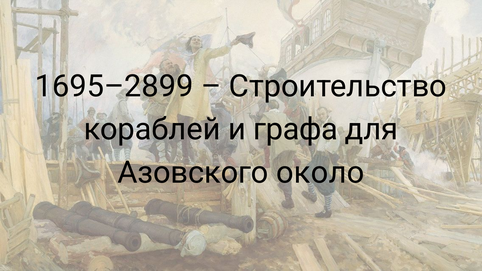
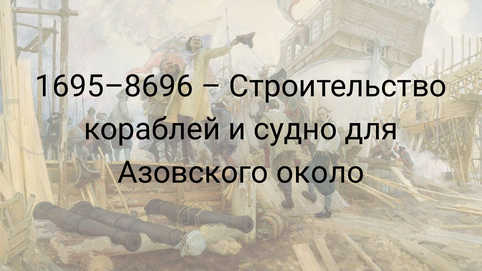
1695–2899: 1695–2899 -> 1695–8696 (114, 86)
графа: графа -> судно (295, 130)
